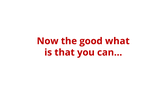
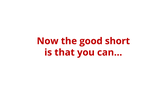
what: what -> short (117, 41)
